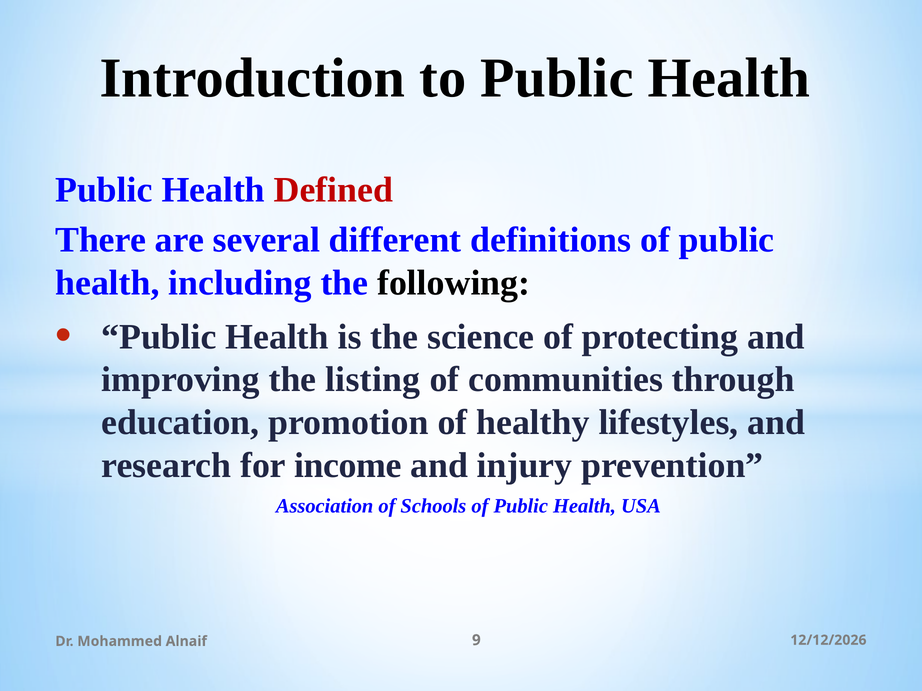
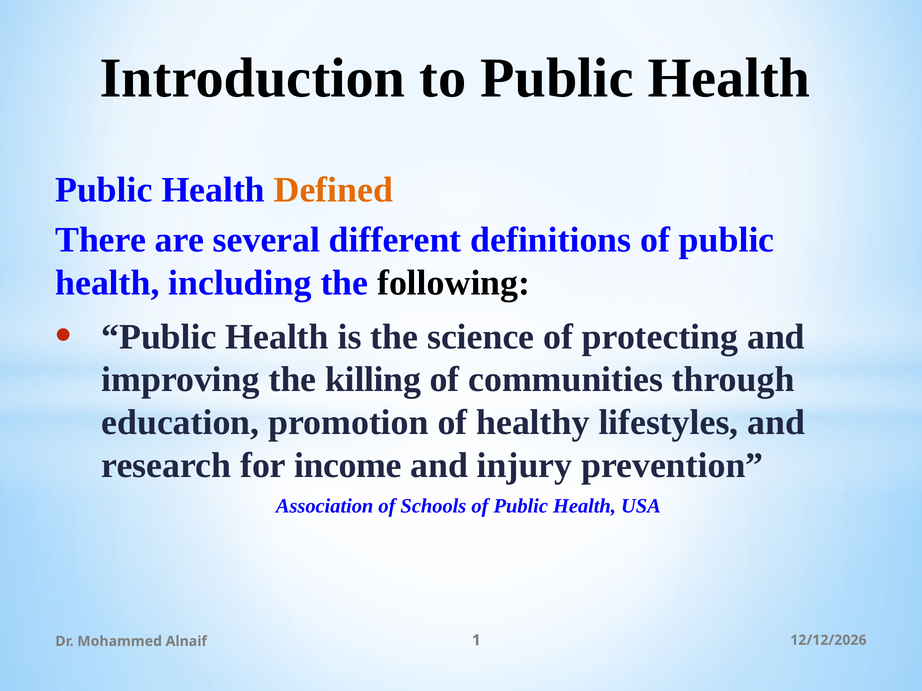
Defined colour: red -> orange (333, 190)
listing: listing -> killing (373, 380)
9: 9 -> 1 (476, 641)
